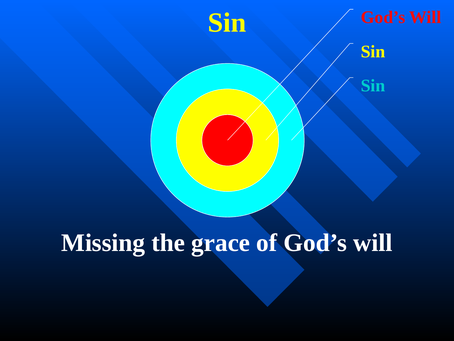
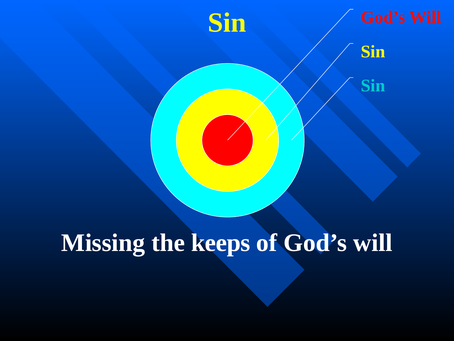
grace: grace -> keeps (221, 242)
